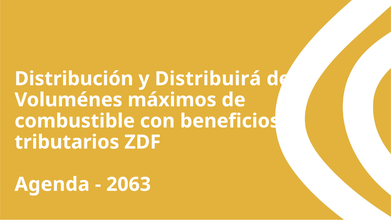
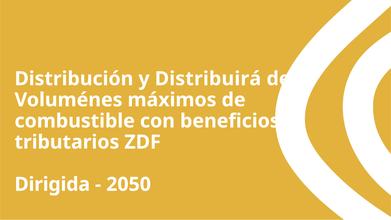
Agenda: Agenda -> Dirigida (52, 184)
2063: 2063 -> 2050 (129, 184)
